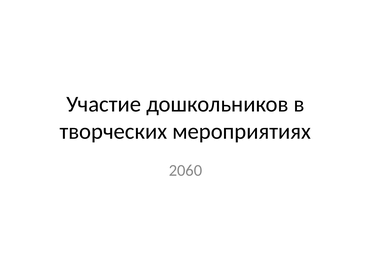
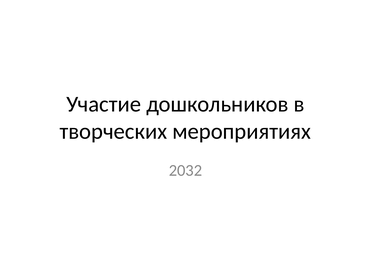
2060: 2060 -> 2032 (185, 171)
